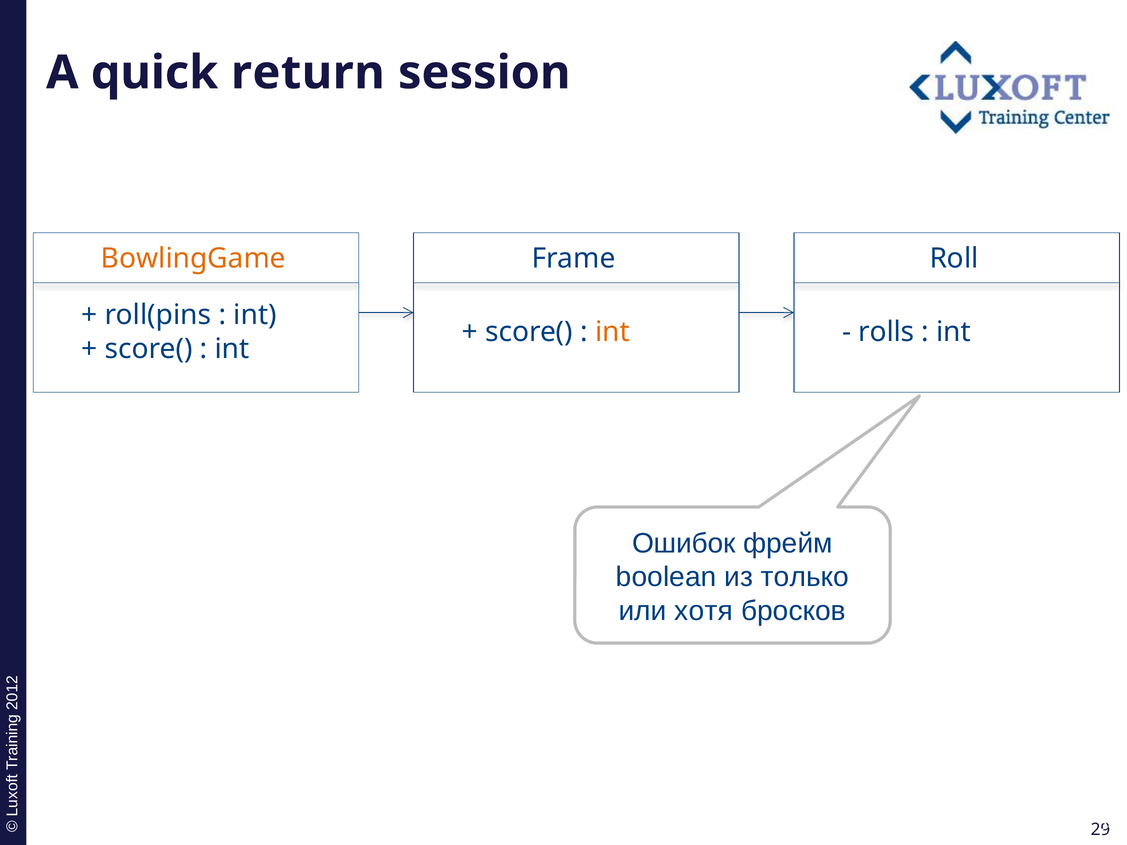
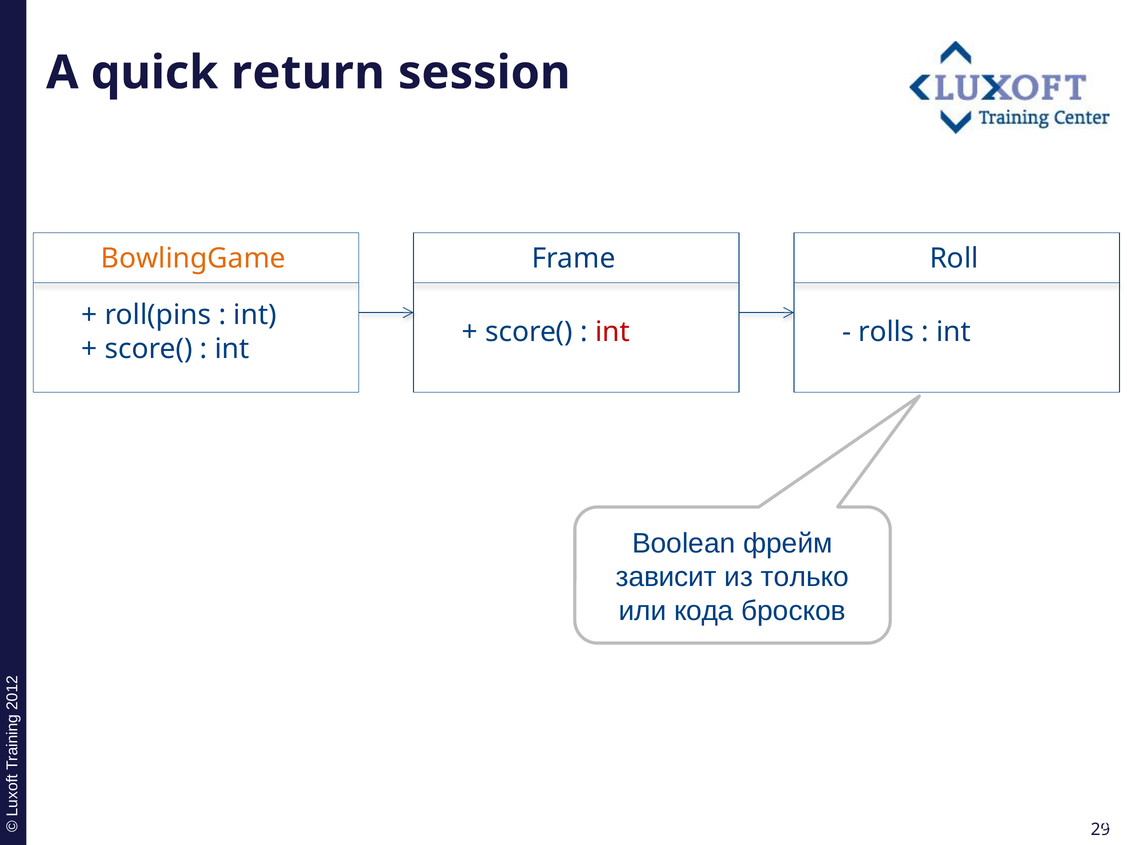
int colour: orange -> red (613, 332)
Ошибок: Ошибок -> Boolean (684, 543)
boolean: boolean -> зависит (666, 577)
хотя: хотя -> кода (704, 611)
